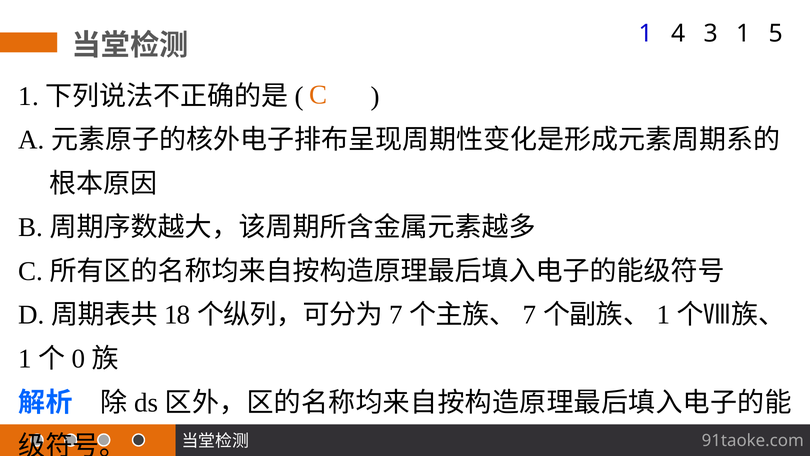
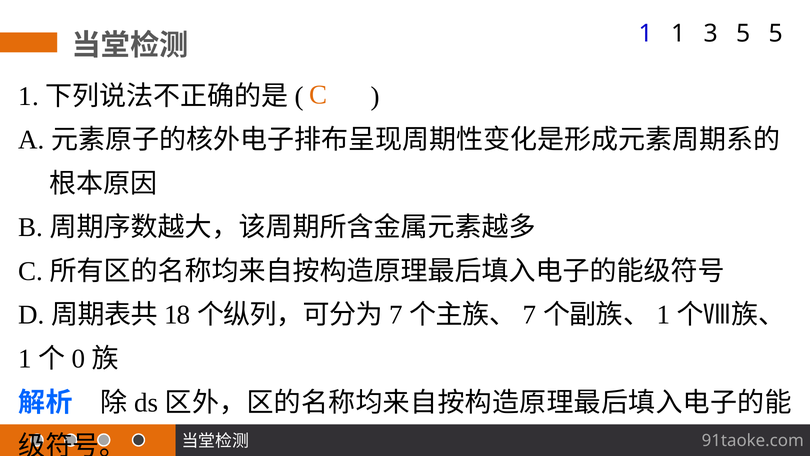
1 4: 4 -> 1 (678, 34)
3 1: 1 -> 5 (743, 34)
